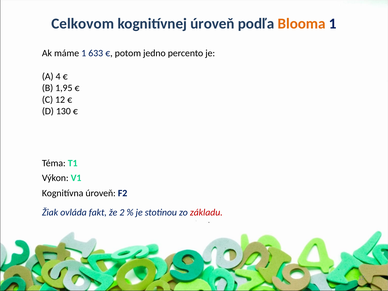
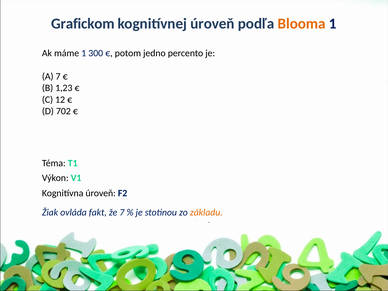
Celkovom: Celkovom -> Grafickom (83, 24)
633: 633 -> 300 (96, 53)
A 4: 4 -> 7 (58, 76)
1,95: 1,95 -> 1,23 (64, 88)
130: 130 -> 702 (63, 111)
že 2: 2 -> 7 (122, 212)
základu colour: red -> orange (206, 212)
